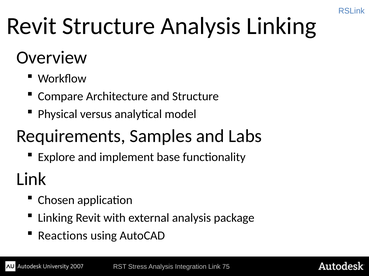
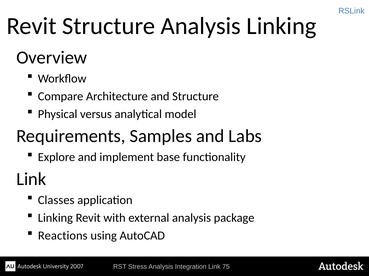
Chosen: Chosen -> Classes (56, 201)
